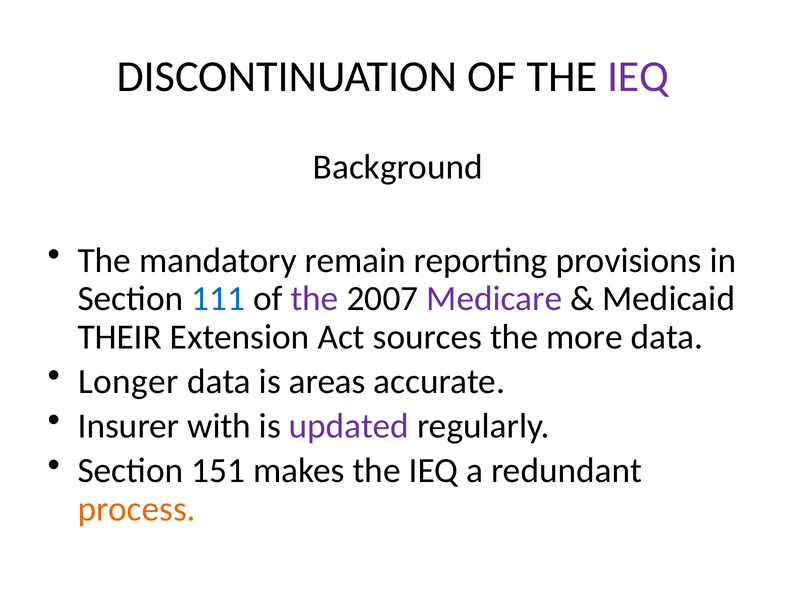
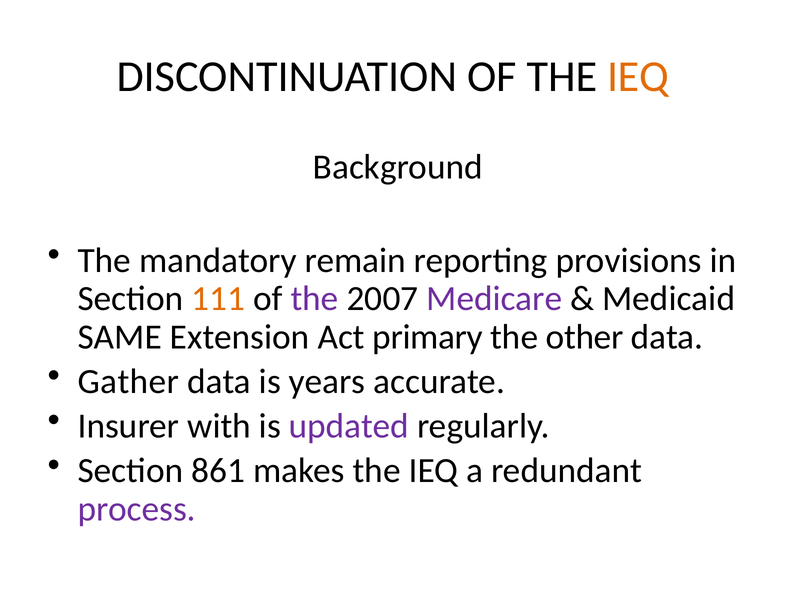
IEQ colour: purple -> orange (638, 77)
111 colour: blue -> orange (218, 299)
THEIR: THEIR -> SAME (120, 337)
sources: sources -> primary (428, 337)
more: more -> other (585, 337)
Longer: Longer -> Gather (128, 381)
areas: areas -> years (327, 381)
151: 151 -> 861 (218, 471)
process colour: orange -> purple (137, 509)
